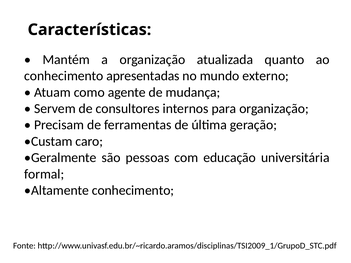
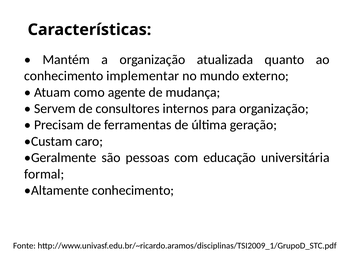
apresentadas: apresentadas -> implementar (143, 76)
